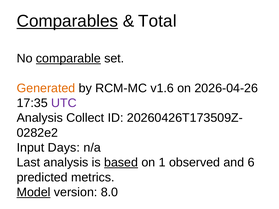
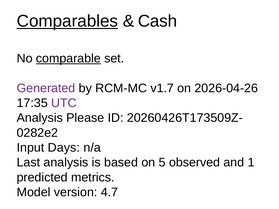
Total: Total -> Cash (157, 21)
Generated colour: orange -> purple (46, 88)
v1.6: v1.6 -> v1.7 (162, 88)
Collect: Collect -> Please (85, 118)
based underline: present -> none (121, 163)
1: 1 -> 5 (162, 163)
6: 6 -> 1 (251, 163)
Model underline: present -> none (34, 192)
8.0: 8.0 -> 4.7 (109, 192)
